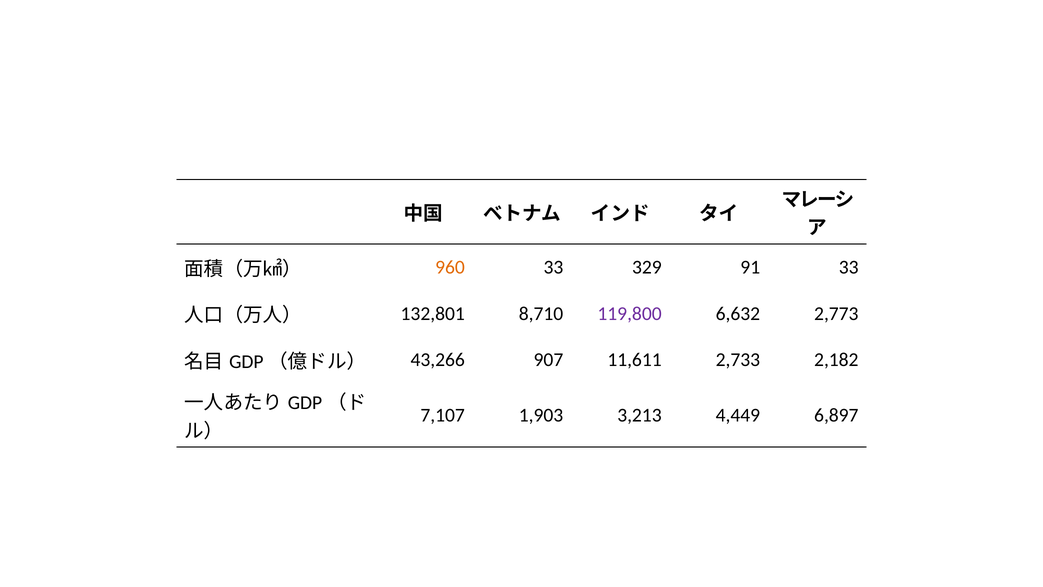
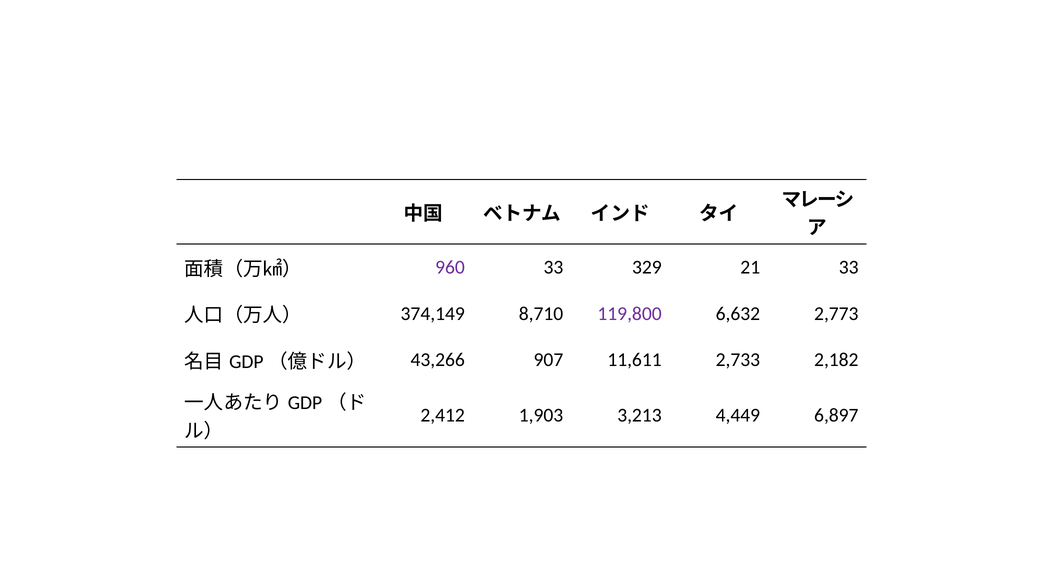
960 colour: orange -> purple (450, 267)
91: 91 -> 21 (750, 267)
132,801: 132,801 -> 374,149 (433, 313)
7,107: 7,107 -> 2,412 (443, 415)
